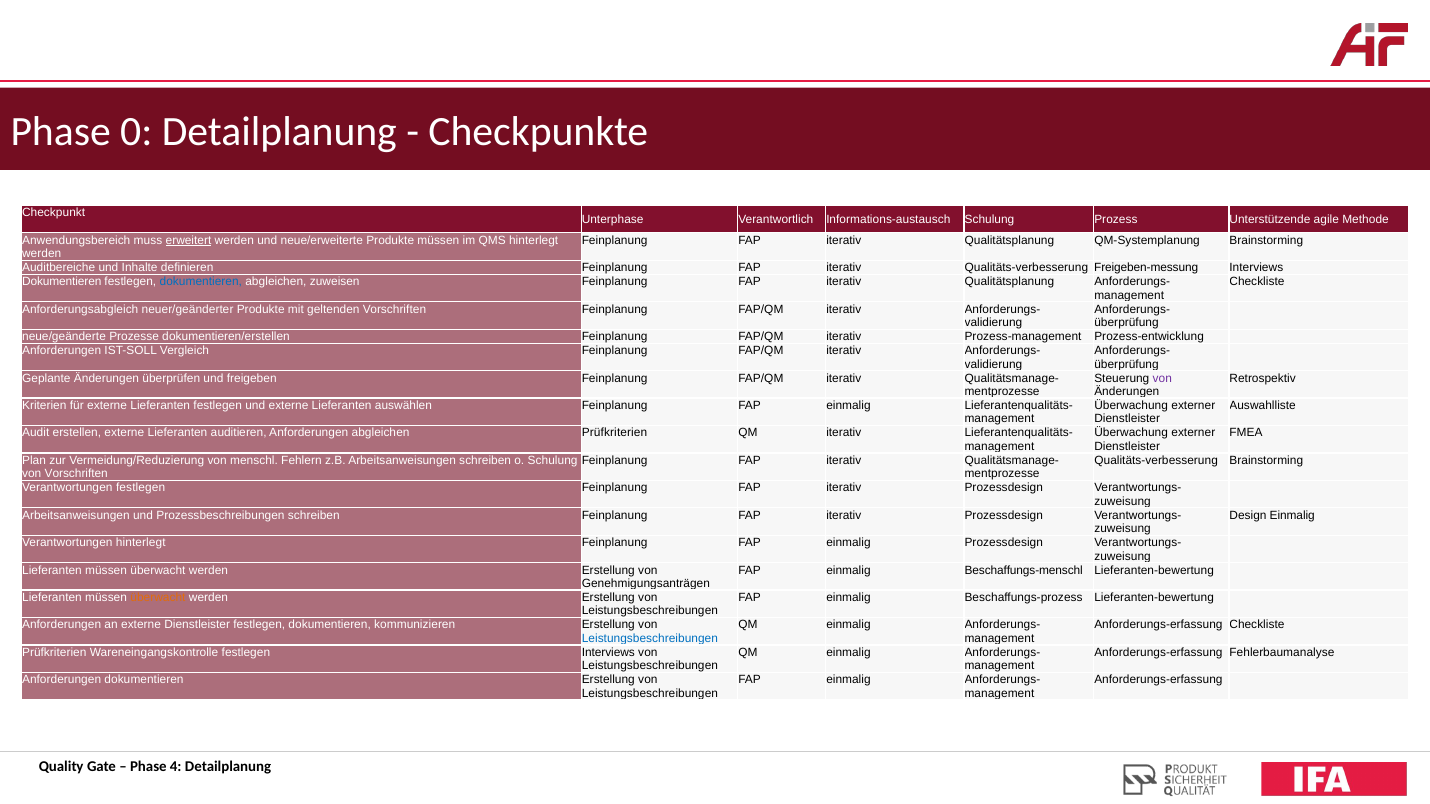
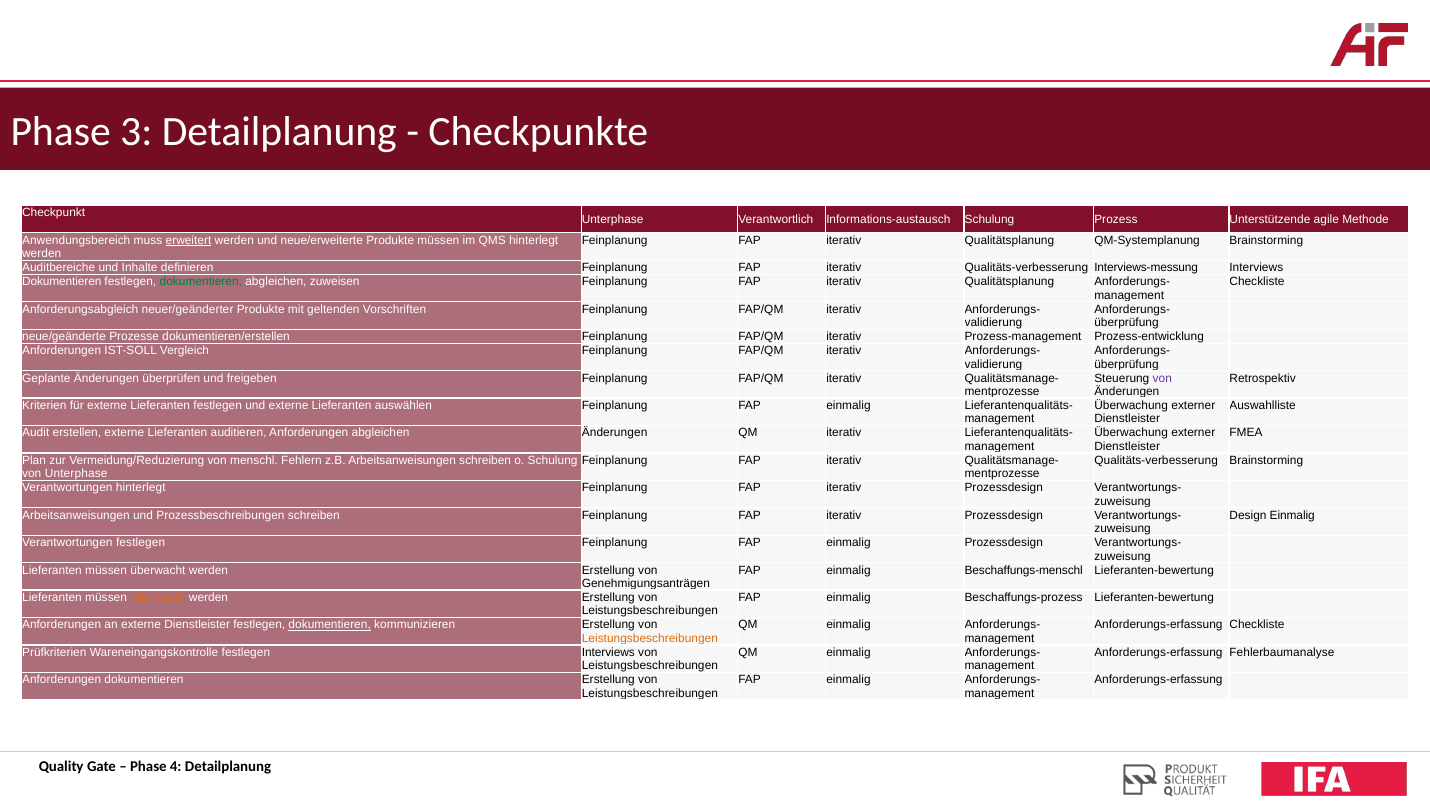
0: 0 -> 3 (136, 132)
Freigeben-messung: Freigeben-messung -> Interviews-messung (1146, 268)
dokumentieren colour: blue -> green (201, 282)
abgleichen Prüfkriterien: Prüfkriterien -> Änderungen (615, 433)
von Vorschriften: Vorschriften -> Unterphase (76, 474)
Verantwortungen festlegen: festlegen -> hinterlegt (141, 488)
Verantwortungen hinterlegt: hinterlegt -> festlegen (141, 543)
dokumentieren underline: none -> present (330, 625)
Leistungsbeschreibungen colour: blue -> orange (650, 639)
